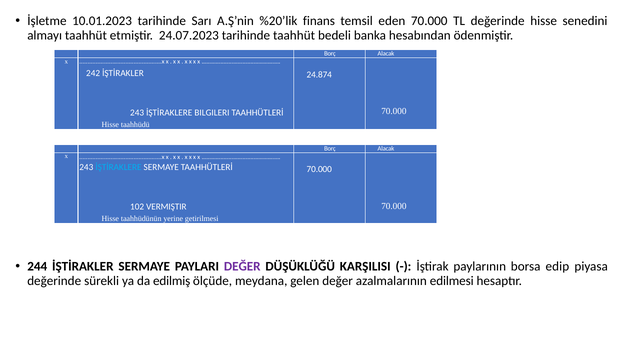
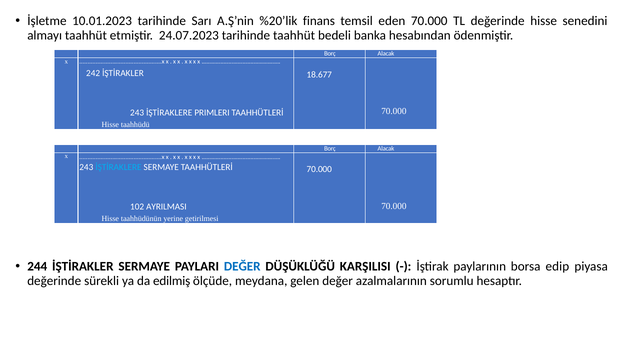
24.874: 24.874 -> 18.677 (319, 75)
BILGILERI: BILGILERI -> PRIMLERI (212, 113)
VERMIŞTIR: VERMIŞTIR -> AYRILMASI (166, 207)
DEĞER colour: purple -> blue (242, 266)
edilmesi: edilmesi -> sorumlu (452, 281)
